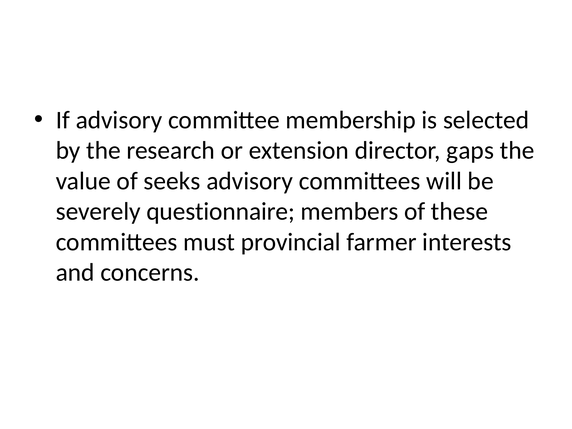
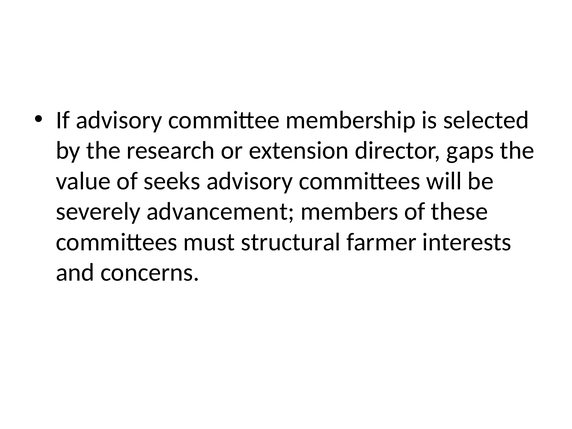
questionnaire: questionnaire -> advancement (221, 212)
provincial: provincial -> structural (291, 242)
